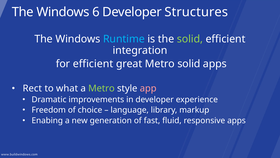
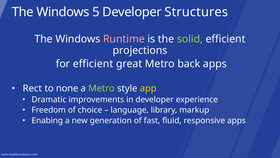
6: 6 -> 5 (96, 12)
Runtime colour: light blue -> pink (124, 39)
integration: integration -> projections (140, 50)
Metro solid: solid -> back (189, 64)
what: what -> none (67, 88)
app colour: pink -> yellow (148, 88)
